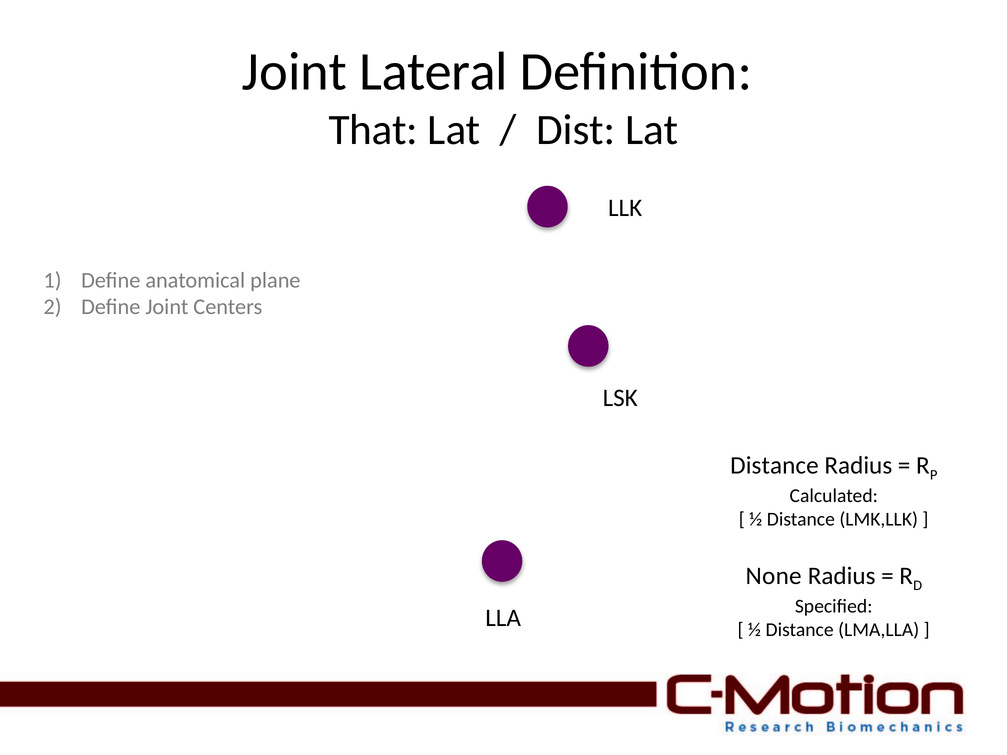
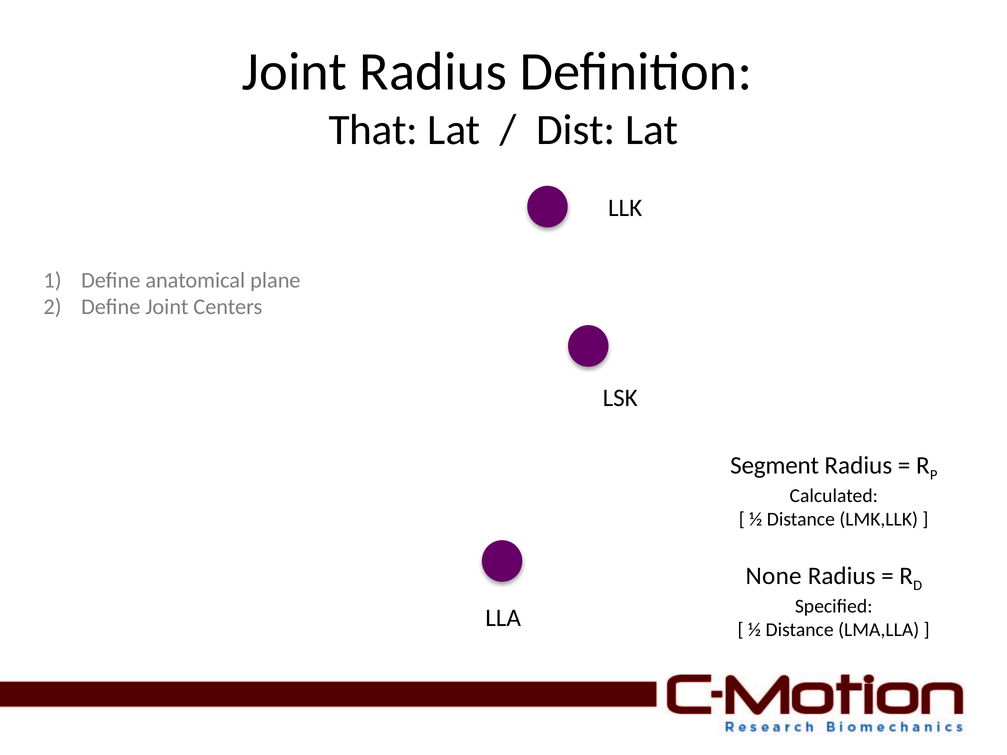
Joint Lateral: Lateral -> Radius (433, 72)
Distance: Distance -> Segment (775, 465)
